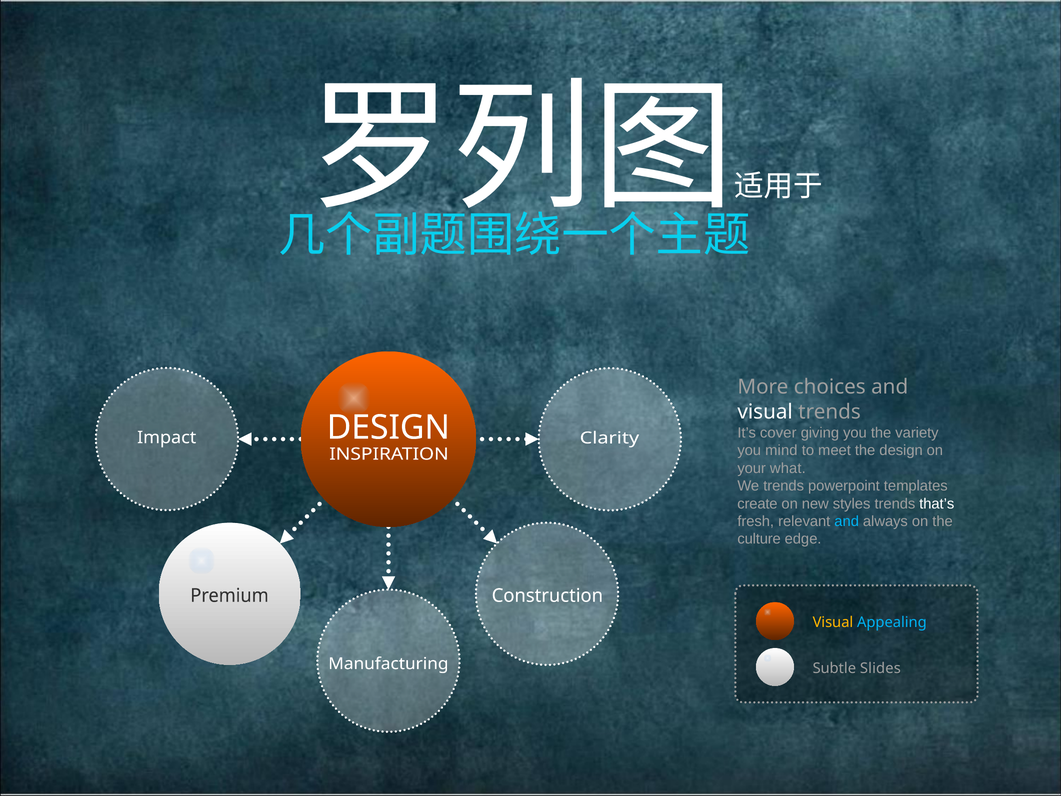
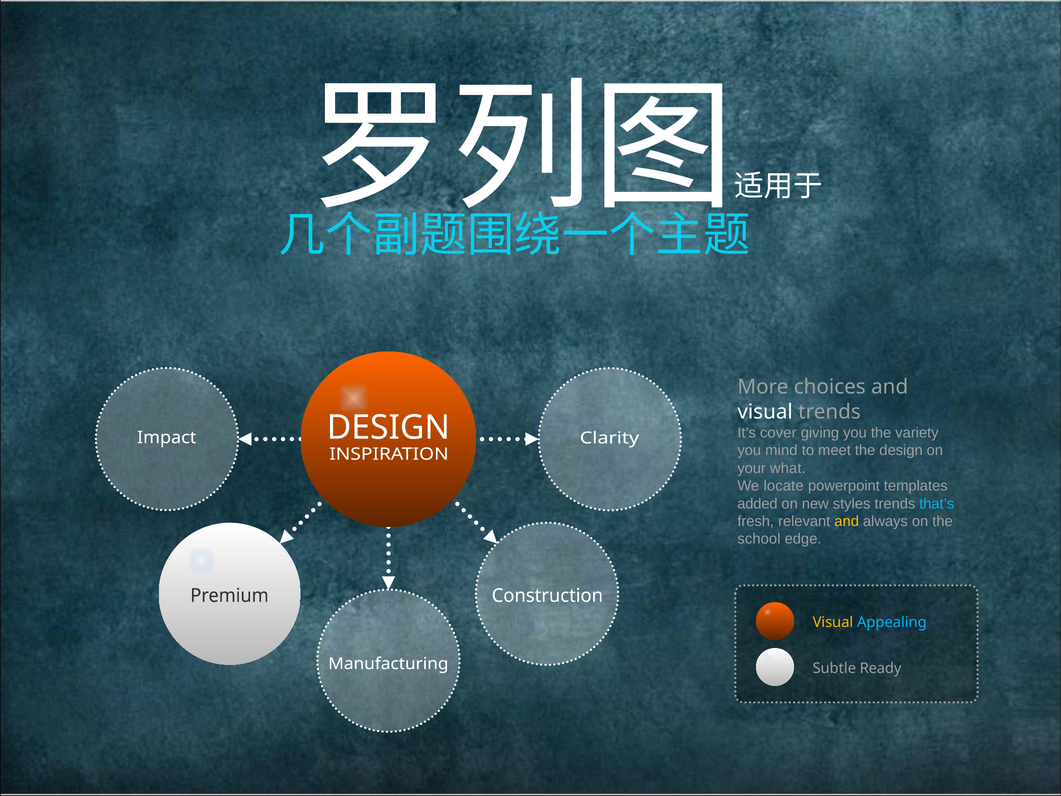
We trends: trends -> locate (784, 486)
create: create -> added (757, 503)
that’s colour: white -> light blue (937, 503)
and colour: light blue -> yellow (847, 521)
culture: culture -> school (759, 539)
Slides: Slides -> Ready (881, 668)
